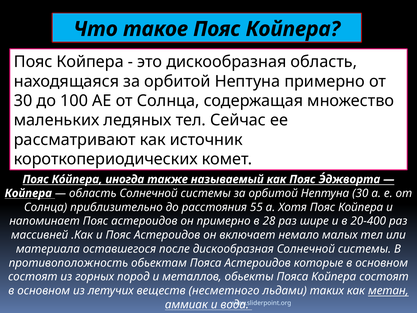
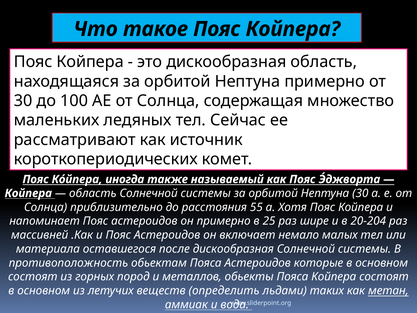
28: 28 -> 25 (269, 221)
20-400: 20-400 -> 20-204 (368, 221)
несметного: несметного -> определить (224, 290)
